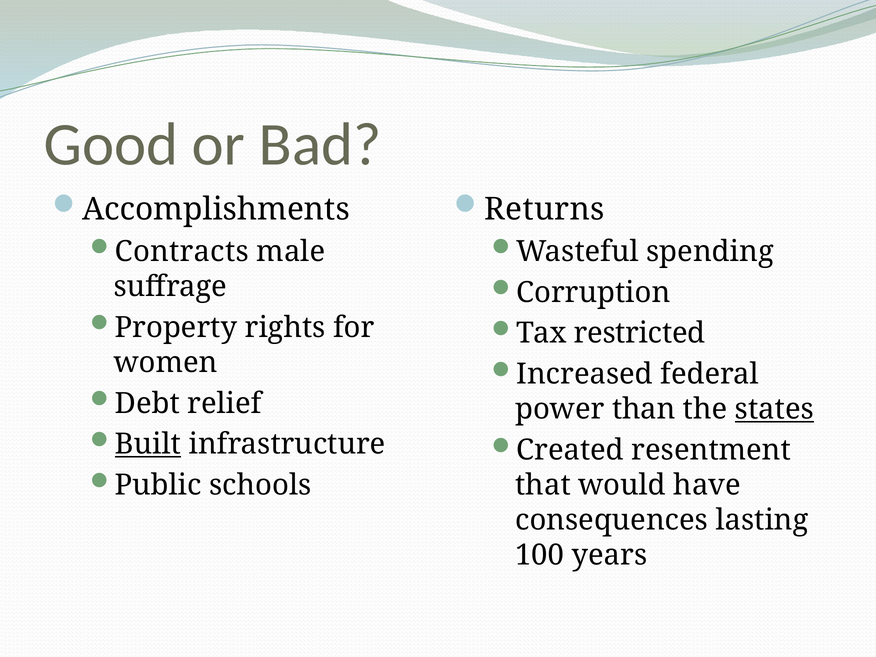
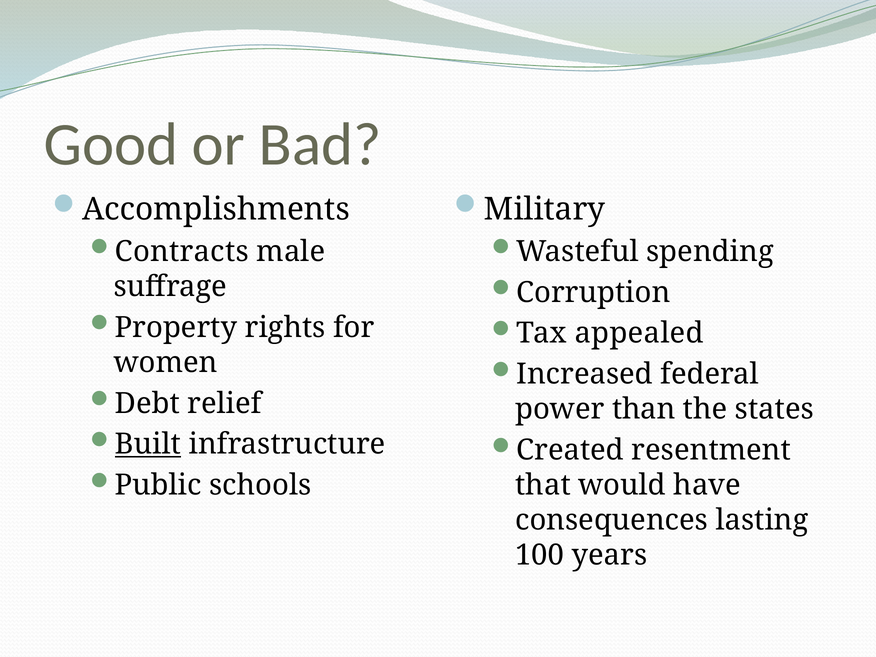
Returns: Returns -> Military (545, 209)
restricted: restricted -> appealed (639, 333)
states underline: present -> none (774, 409)
